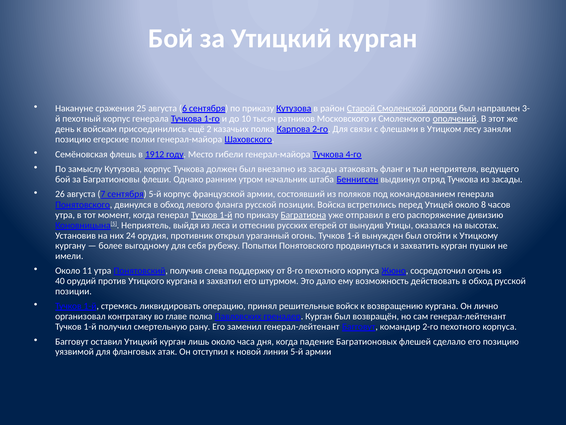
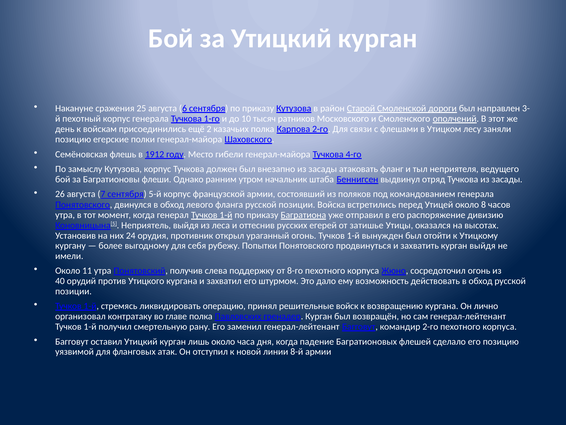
вынудив: вынудив -> затишье (367, 225)
курган пушки: пушки -> выйдя (483, 246)
линии 5-й: 5-й -> 8-й (297, 351)
